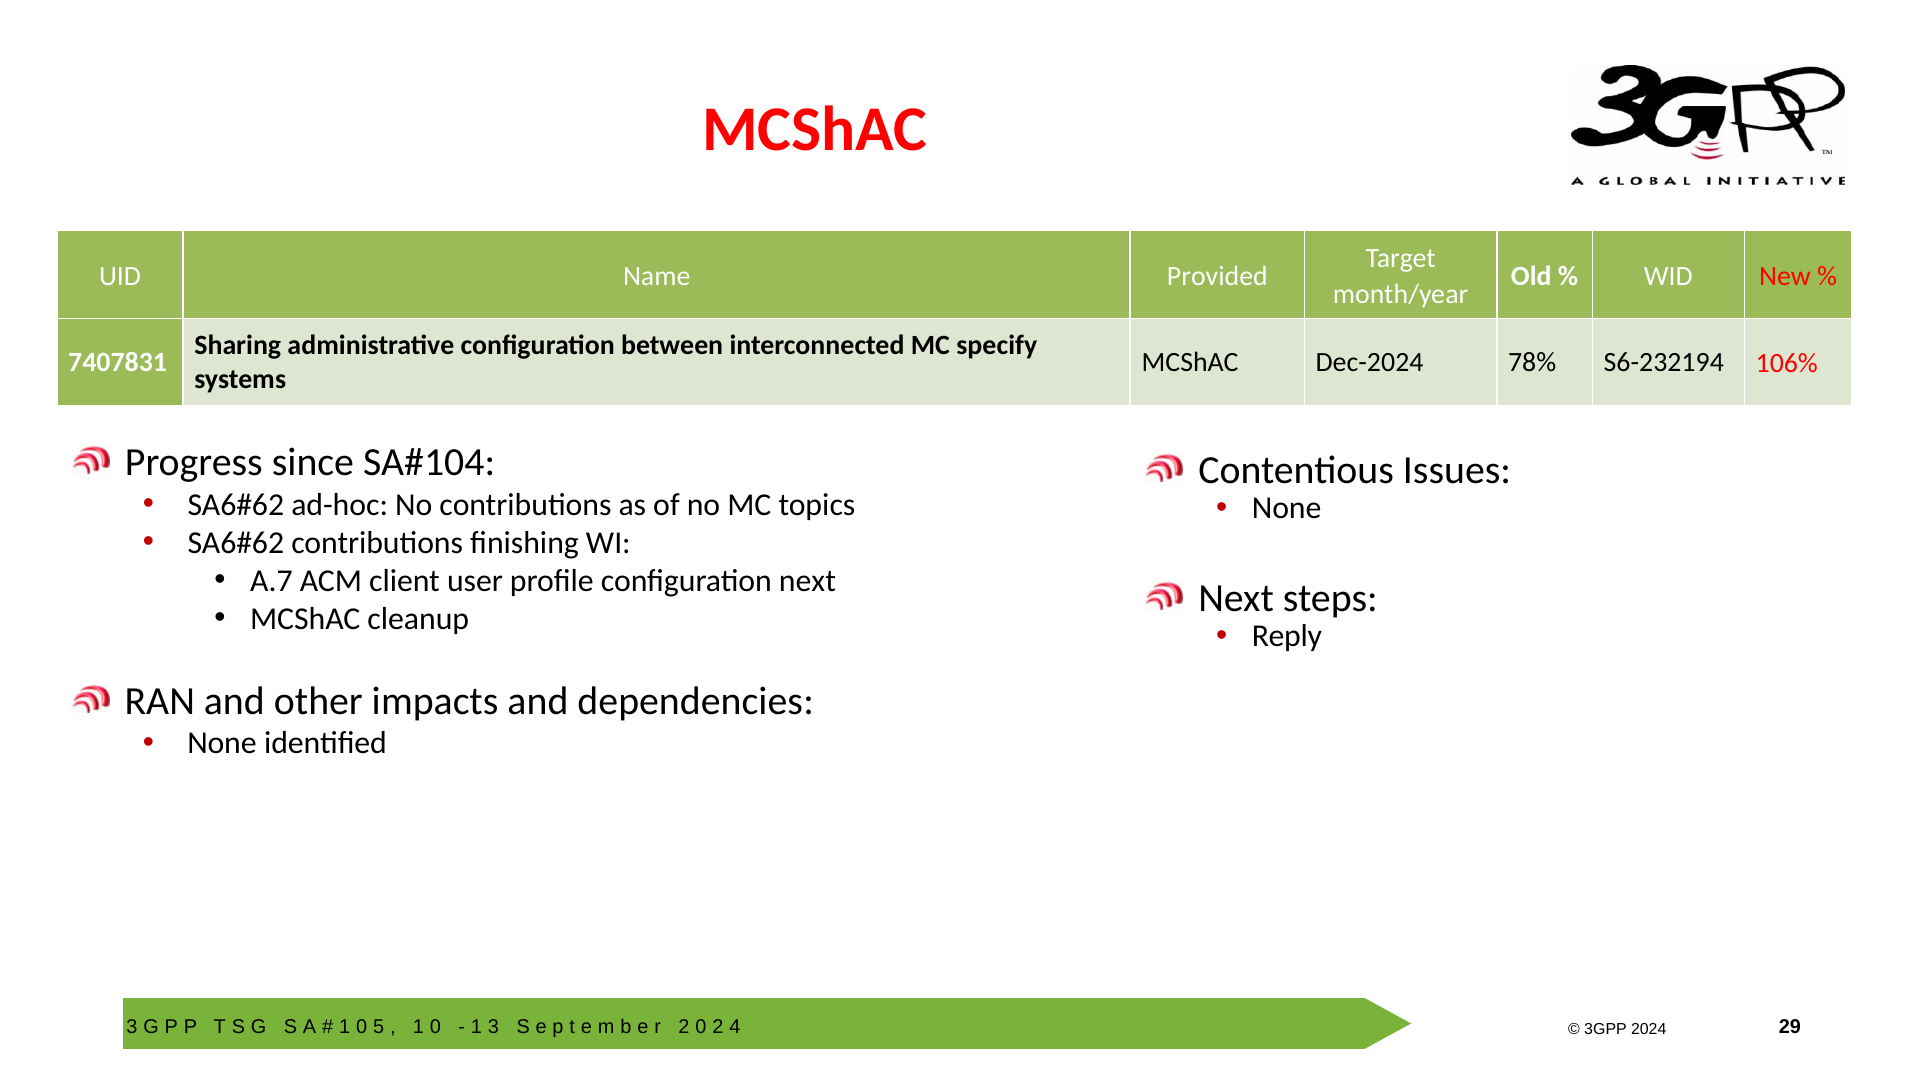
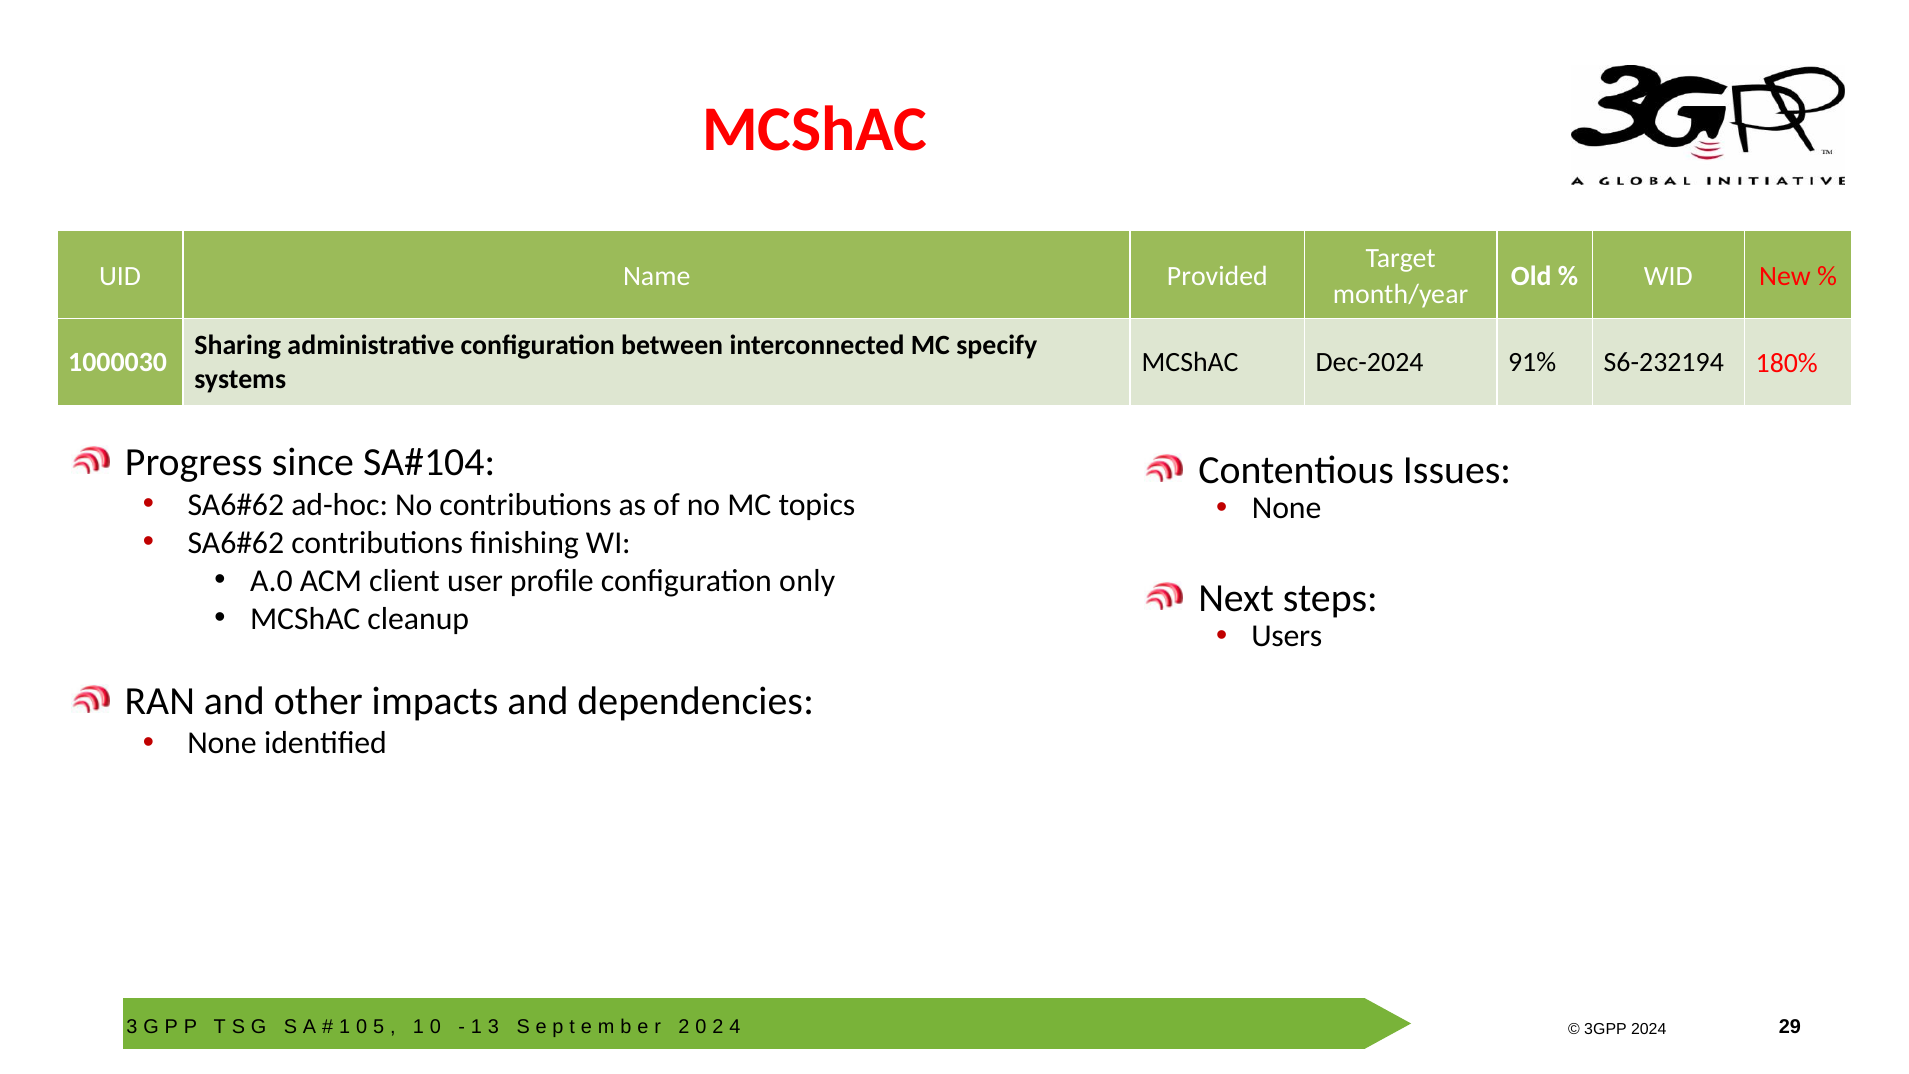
7407831: 7407831 -> 1000030 (118, 362)
78%: 78% -> 91% (1532, 362)
106%: 106% -> 180% (1787, 363)
A.7: A.7 -> A.0 (271, 581)
configuration next: next -> only (807, 581)
Reply: Reply -> Users (1287, 636)
